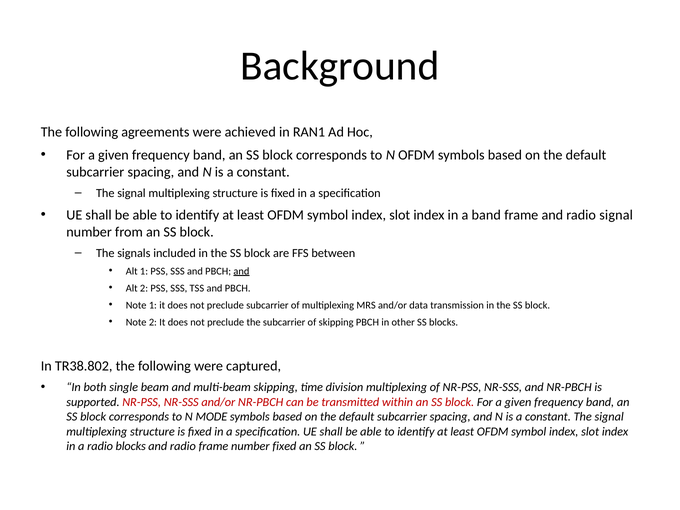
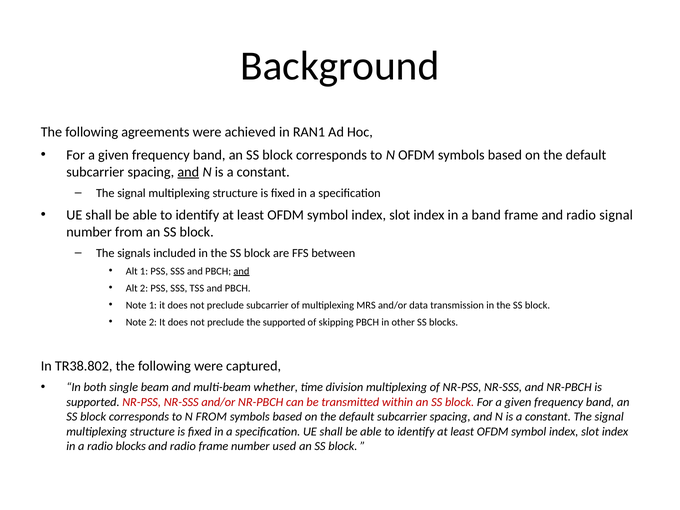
and underline: none -> present (188, 172)
the subcarrier: subcarrier -> supported (284, 322)
multi-beam skipping: skipping -> whether (276, 387)
N MODE: MODE -> FROM (211, 417)
number fixed: fixed -> used (284, 446)
